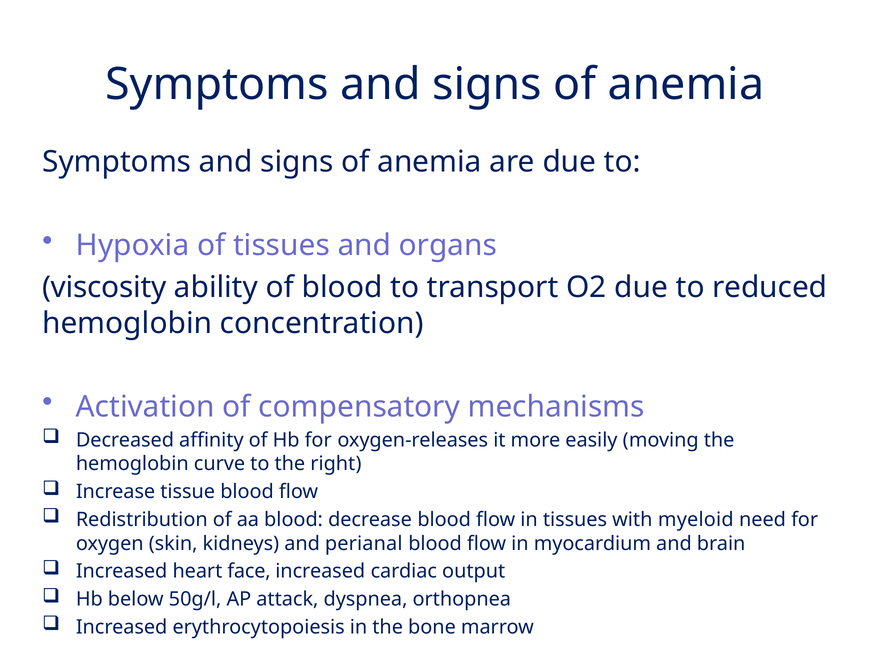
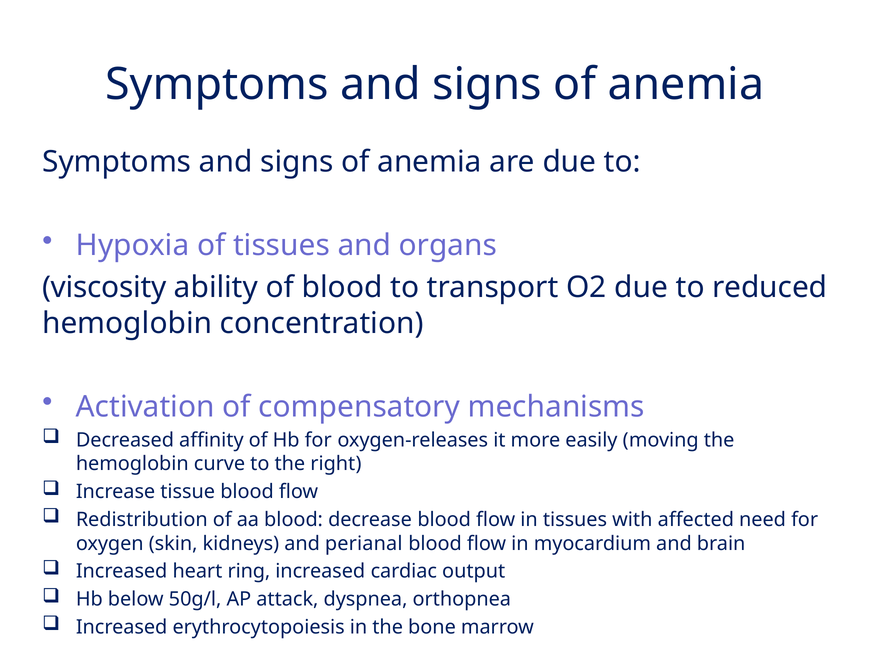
myeloid: myeloid -> affected (696, 520)
face: face -> ring (249, 571)
